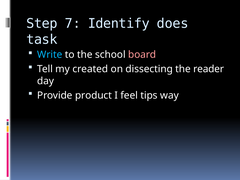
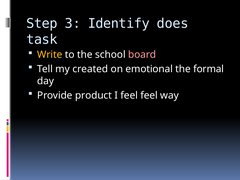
7: 7 -> 3 (73, 24)
Write colour: light blue -> yellow (50, 55)
dissecting: dissecting -> emotional (149, 69)
reader: reader -> formal (209, 69)
feel tips: tips -> feel (149, 95)
